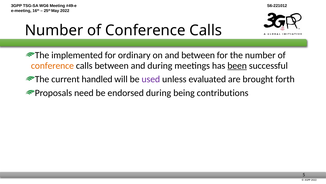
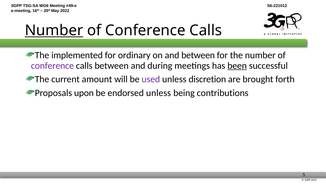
Number underline: none -> present (54, 30)
conference colour: orange -> purple (52, 65)
handled: handled -> amount (97, 79)
evaluated: evaluated -> discretion (207, 79)
need: need -> upon (84, 93)
endorsed during: during -> unless (159, 93)
